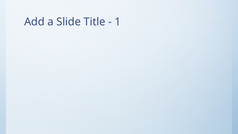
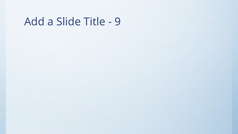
1: 1 -> 9 (118, 22)
